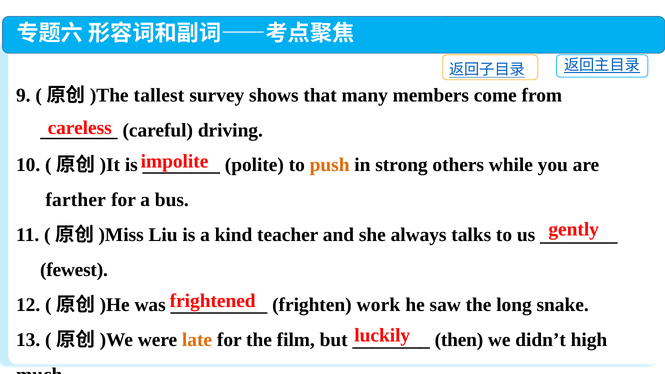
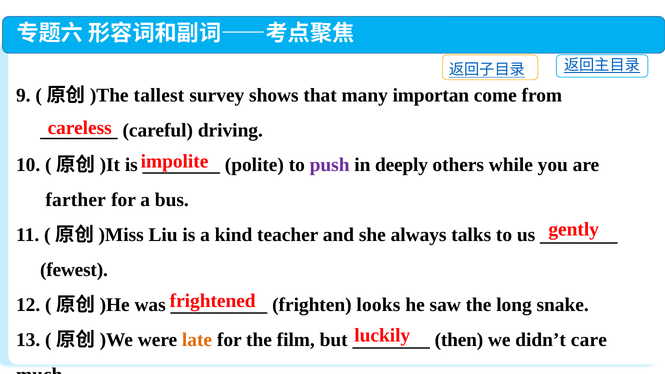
members: members -> importan (431, 95)
push colour: orange -> purple (330, 165)
strong: strong -> deeply (402, 165)
work: work -> looks (378, 305)
high: high -> care (589, 340)
